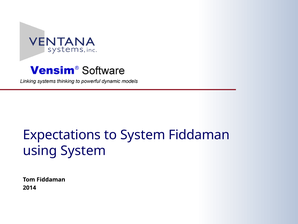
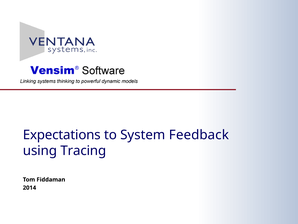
System Fiddaman: Fiddaman -> Feedback (199, 135)
using System: System -> Tracing (83, 150)
